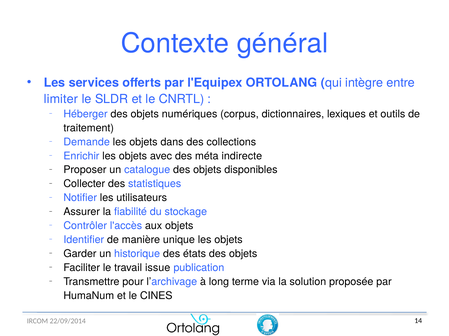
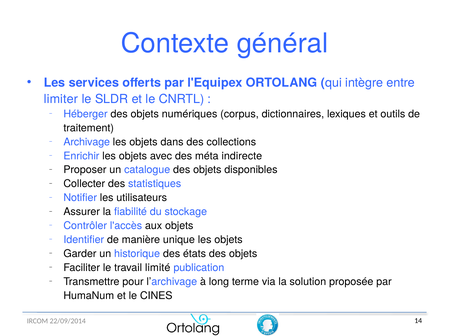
Demande: Demande -> Archivage (87, 142)
issue: issue -> limité (158, 268)
